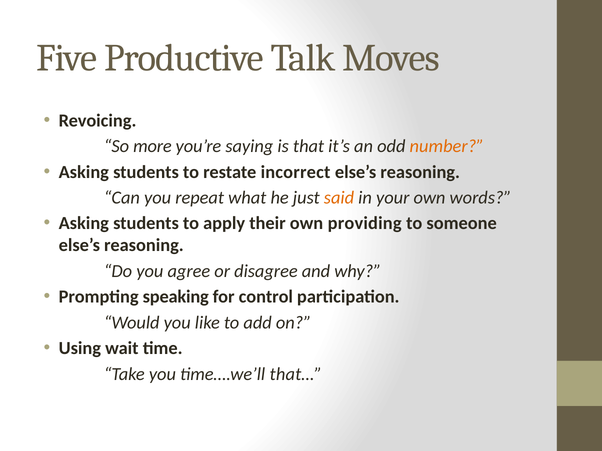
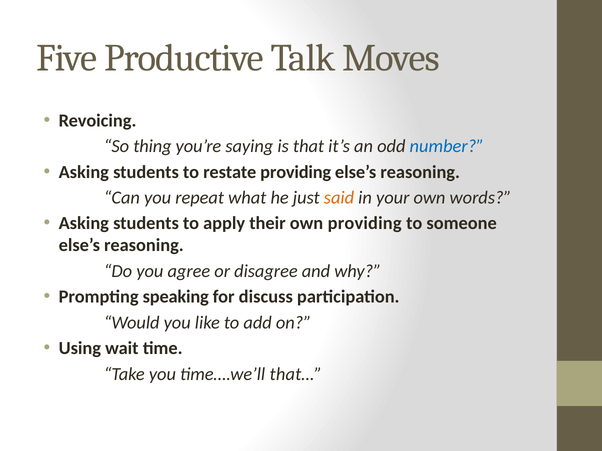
more: more -> thing (152, 146)
number colour: orange -> blue (447, 146)
restate incorrect: incorrect -> providing (296, 172)
control: control -> discuss (266, 297)
